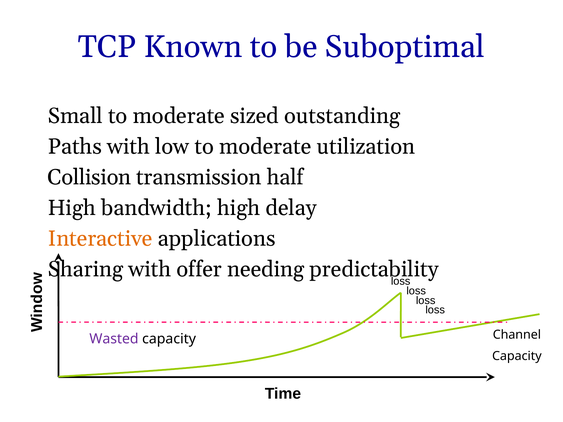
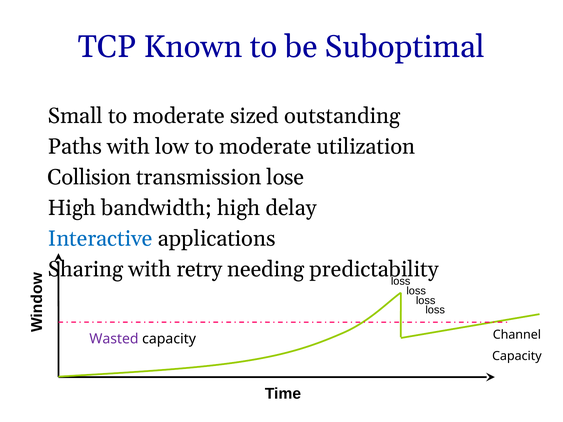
half: half -> lose (285, 177)
Interactive colour: orange -> blue (100, 239)
offer: offer -> retry (199, 269)
